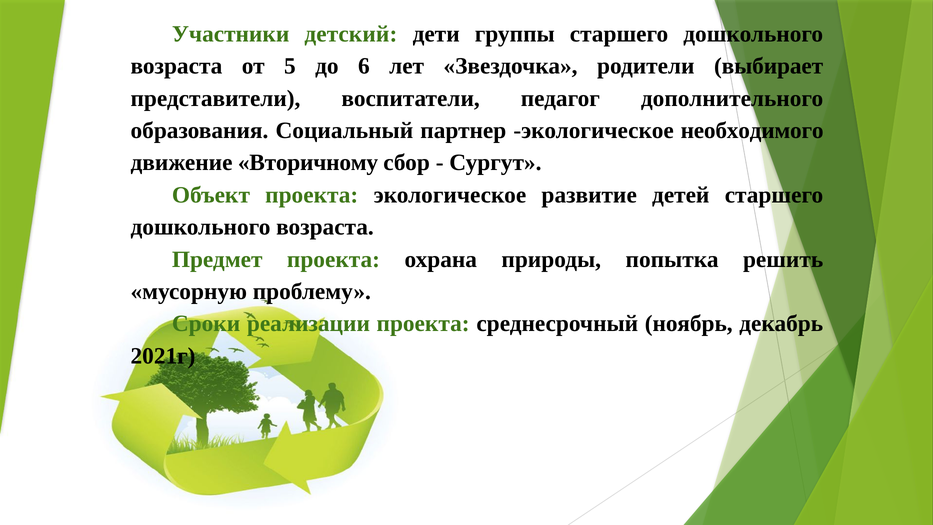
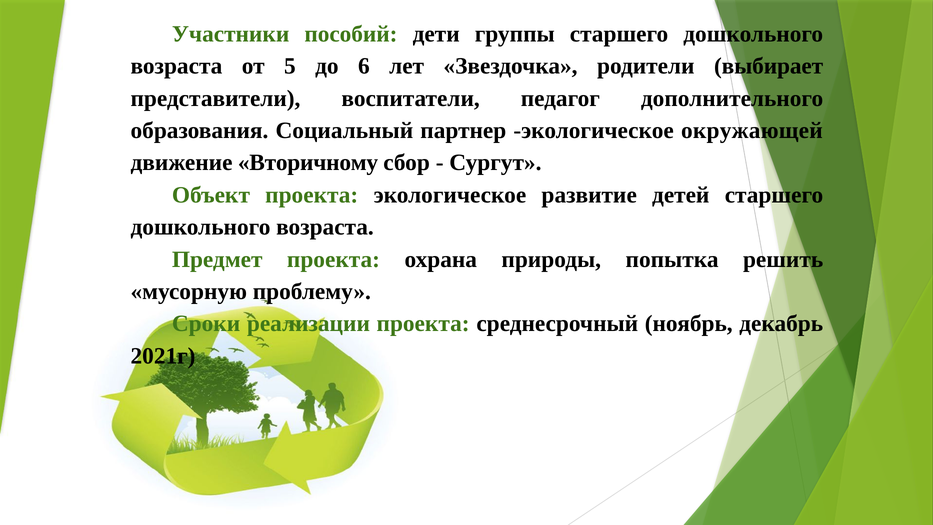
детский: детский -> пособий (351, 34)
необходимого: необходимого -> окружающей (752, 131)
